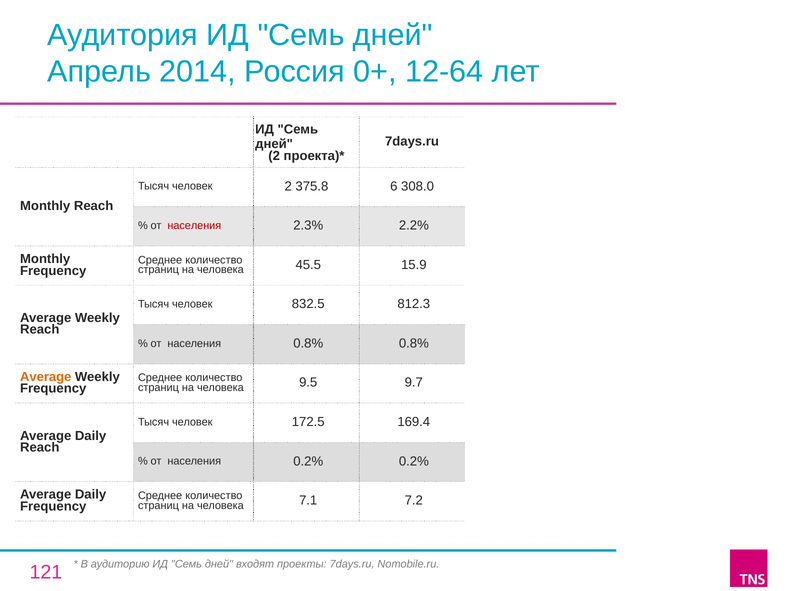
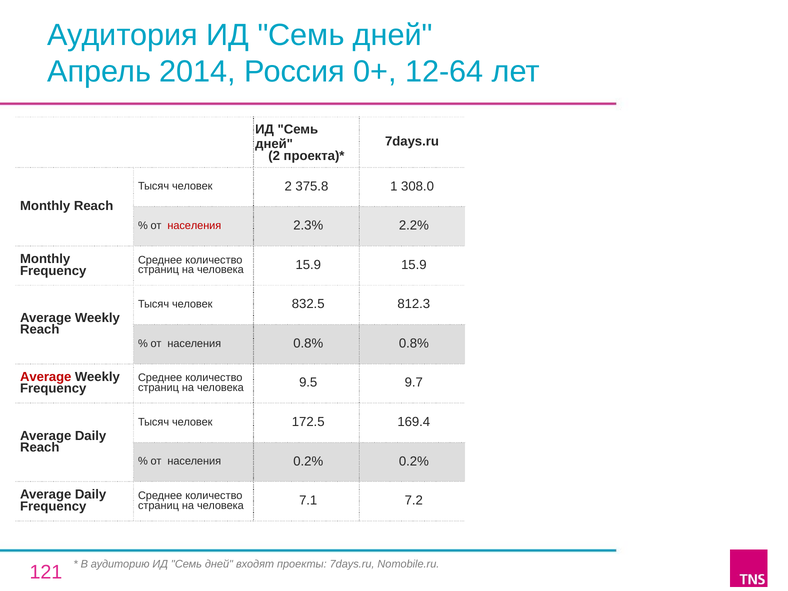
6: 6 -> 1 (394, 186)
человека 45.5: 45.5 -> 15.9 (308, 265)
Average colour: orange -> red (46, 377)
